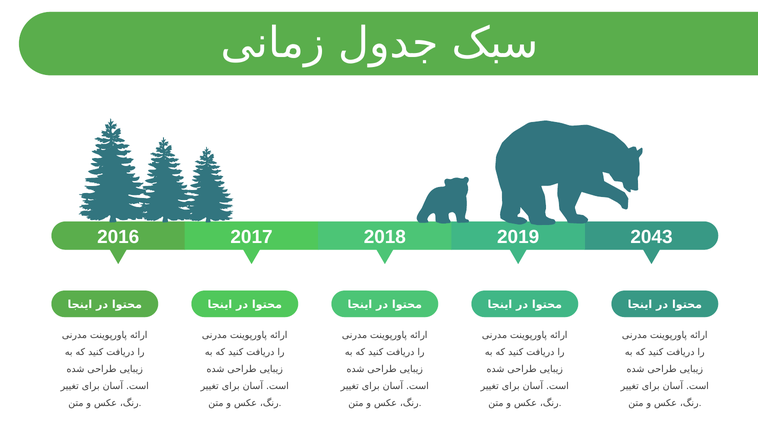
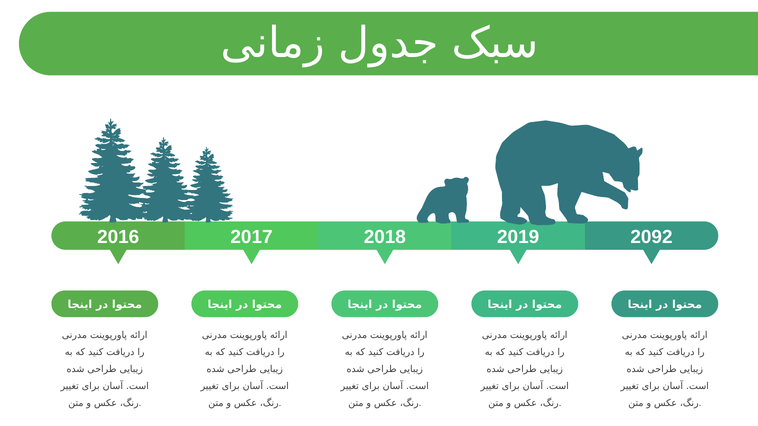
2043: 2043 -> 2092 (651, 237)
